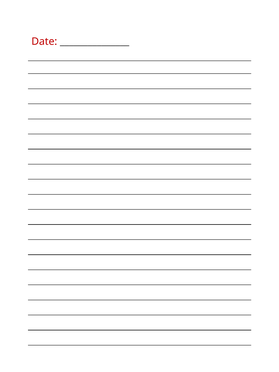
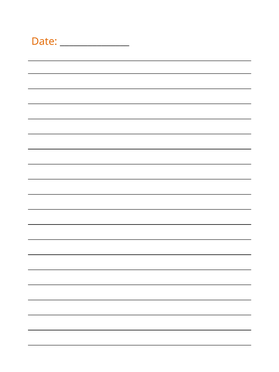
Date colour: red -> orange (44, 42)
